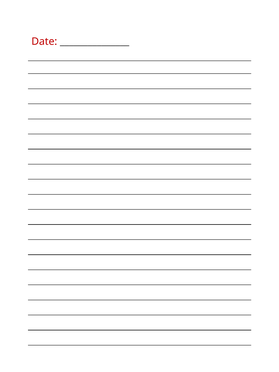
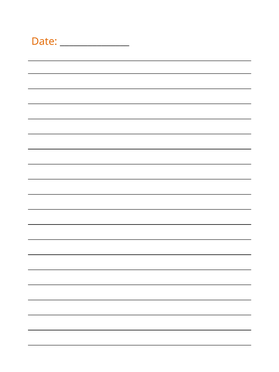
Date colour: red -> orange (44, 42)
